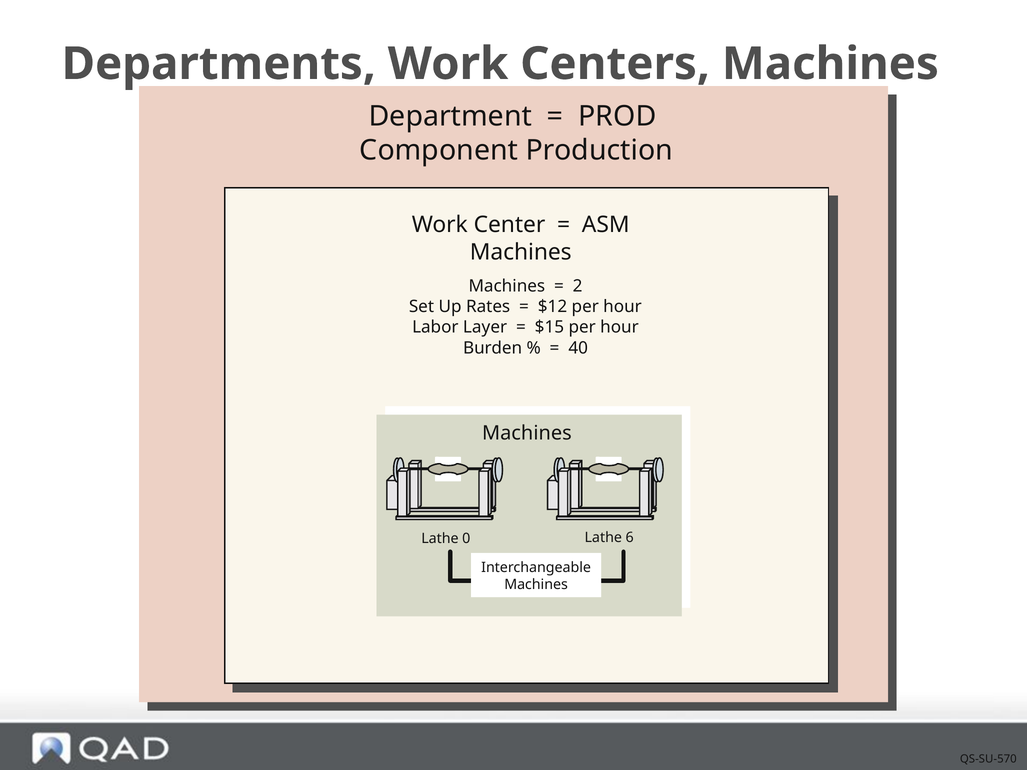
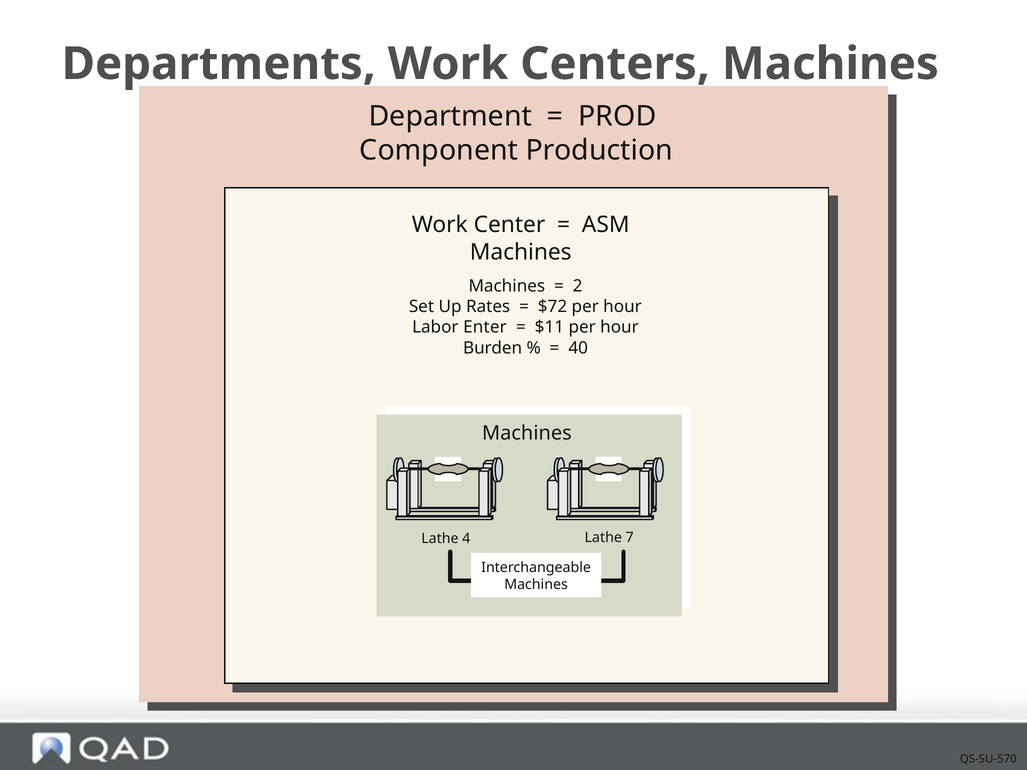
$12: $12 -> $72 (552, 307)
Layer: Layer -> Enter (485, 327)
$15: $15 -> $11 (549, 327)
0: 0 -> 4 (466, 539)
6: 6 -> 7 (630, 538)
